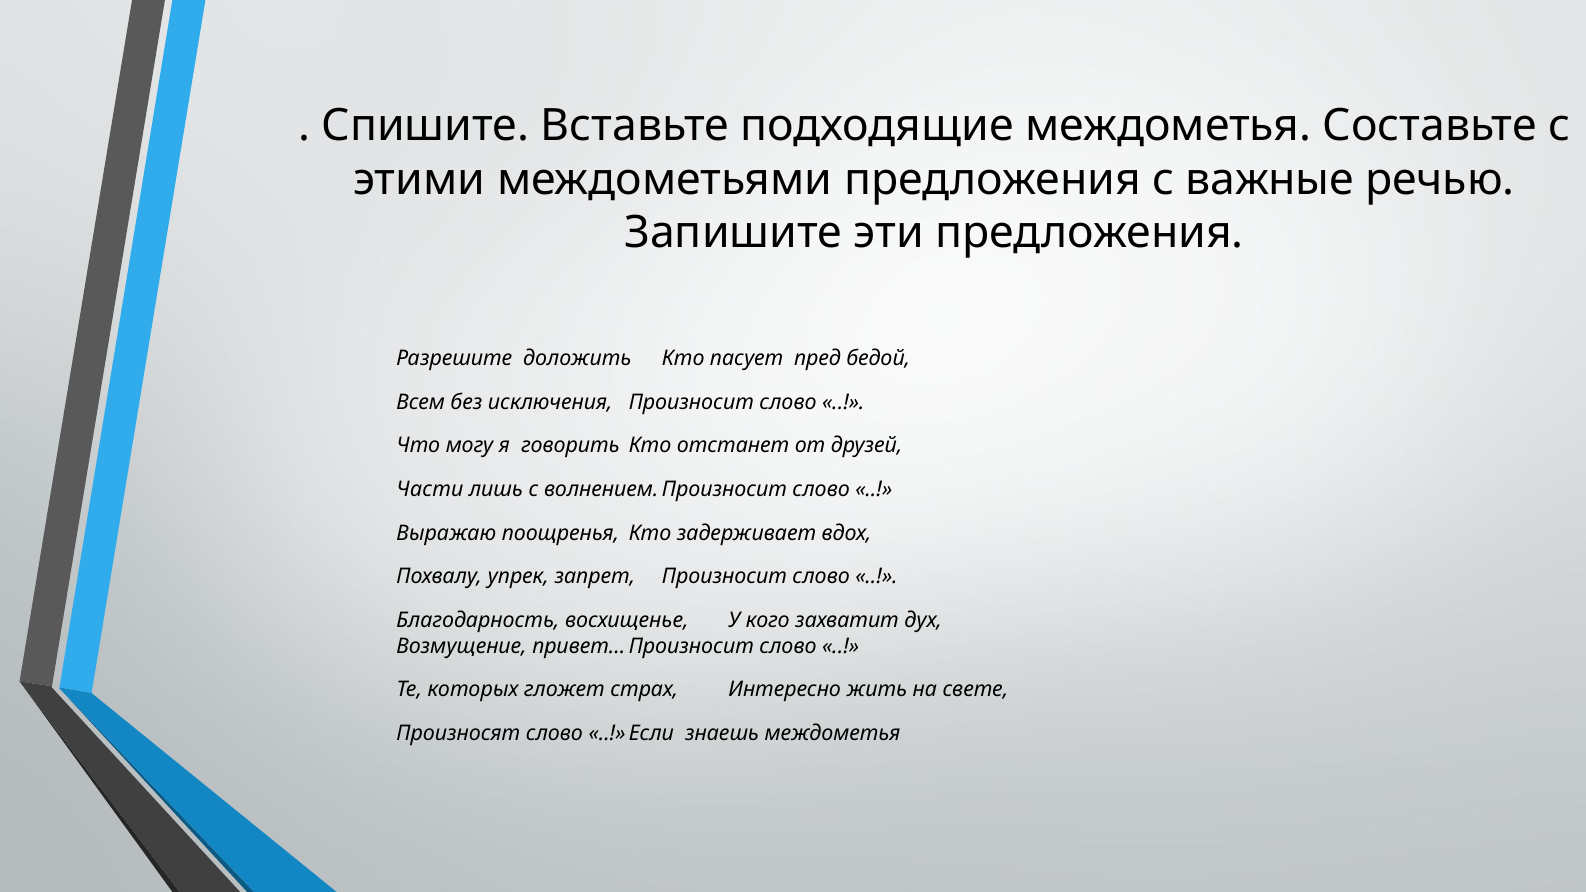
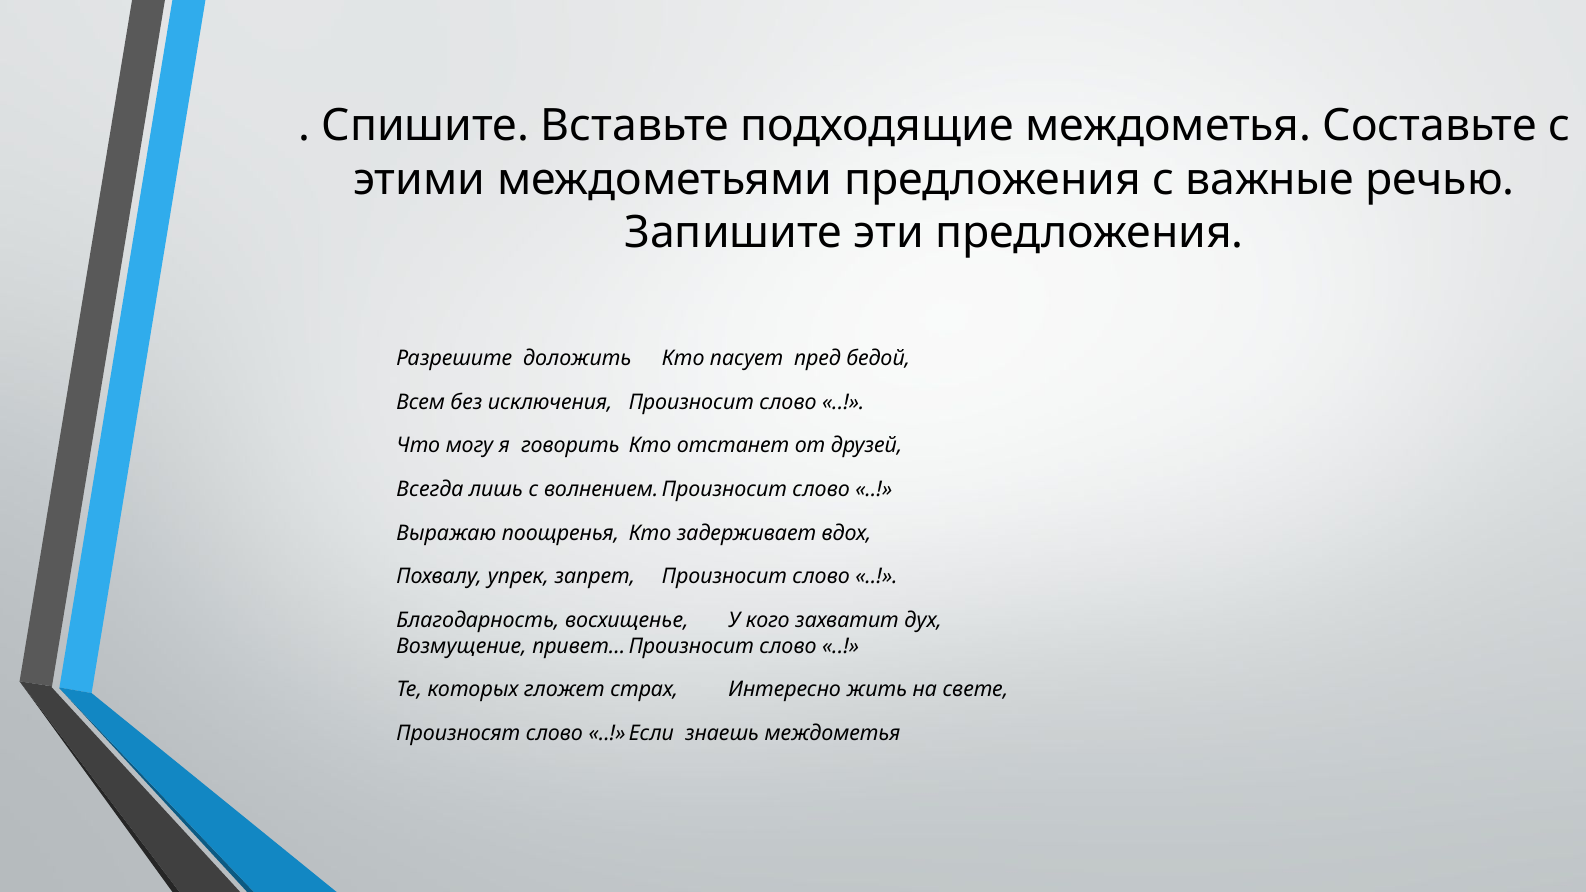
Части: Части -> Всегда (430, 489)
